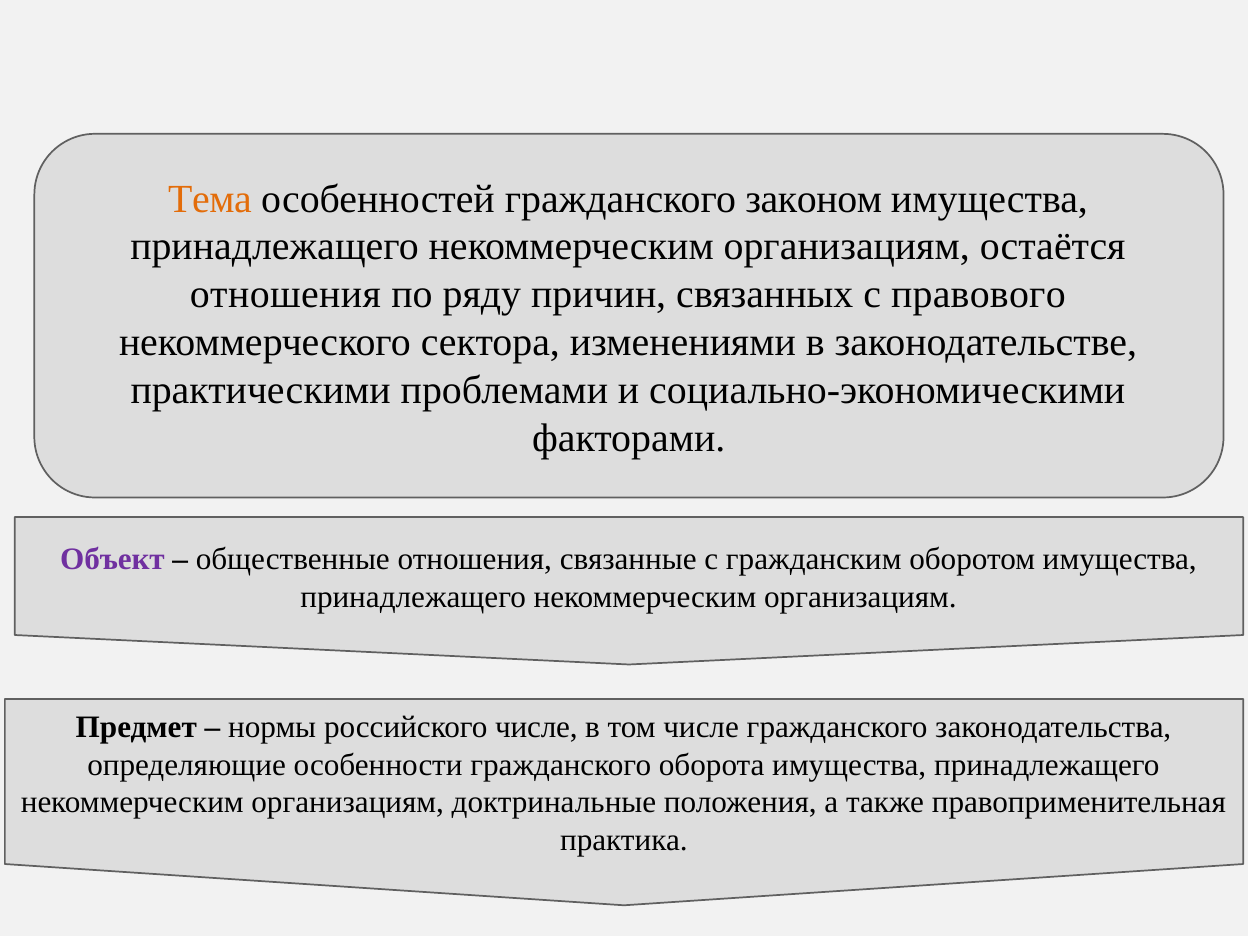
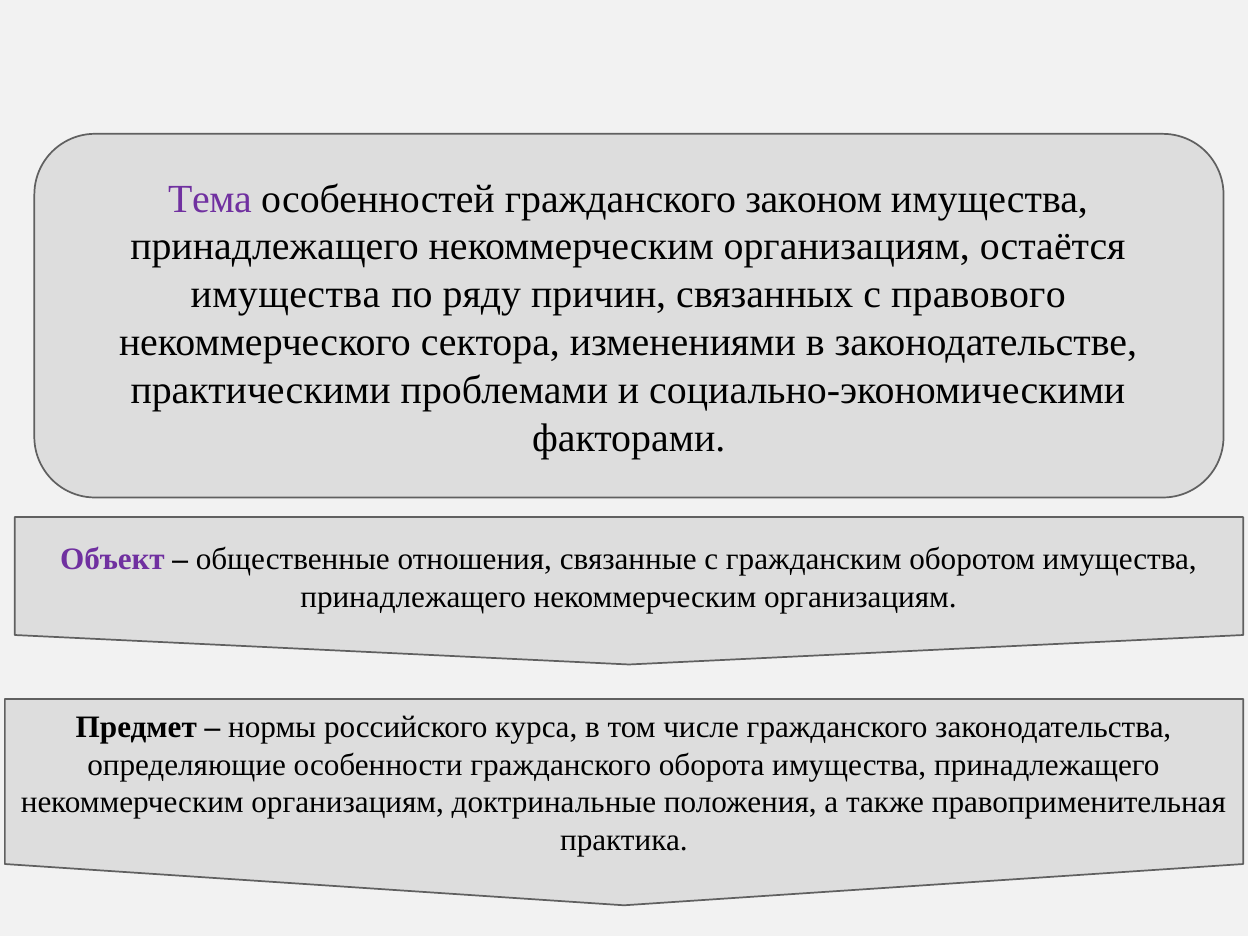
Тема colour: orange -> purple (210, 199)
отношения: отношения -> имущества (285, 295)
российского числе: числе -> курса (536, 727)
